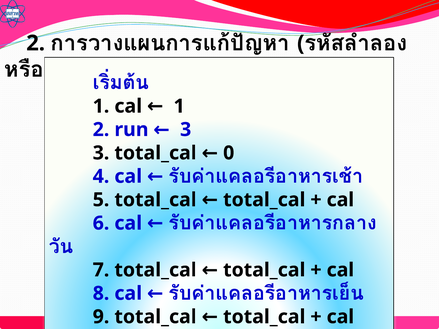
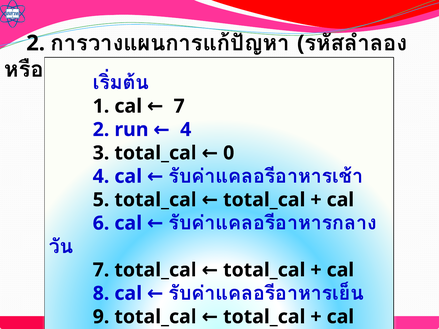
cal 1: 1 -> 7 (179, 106)
run 3: 3 -> 4 (186, 130)
